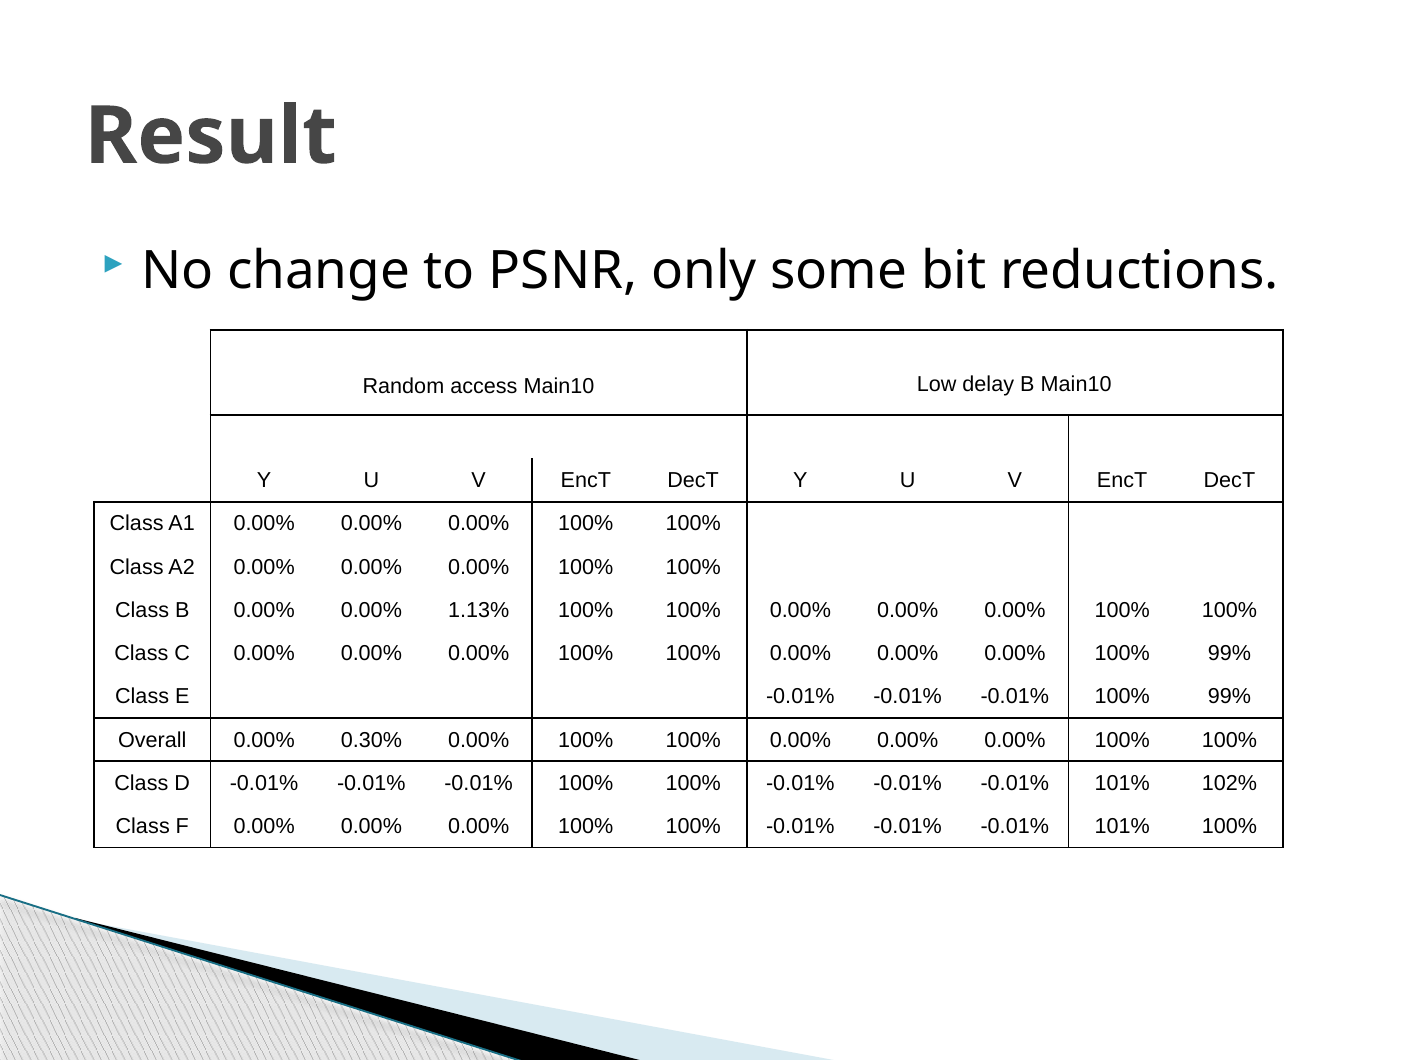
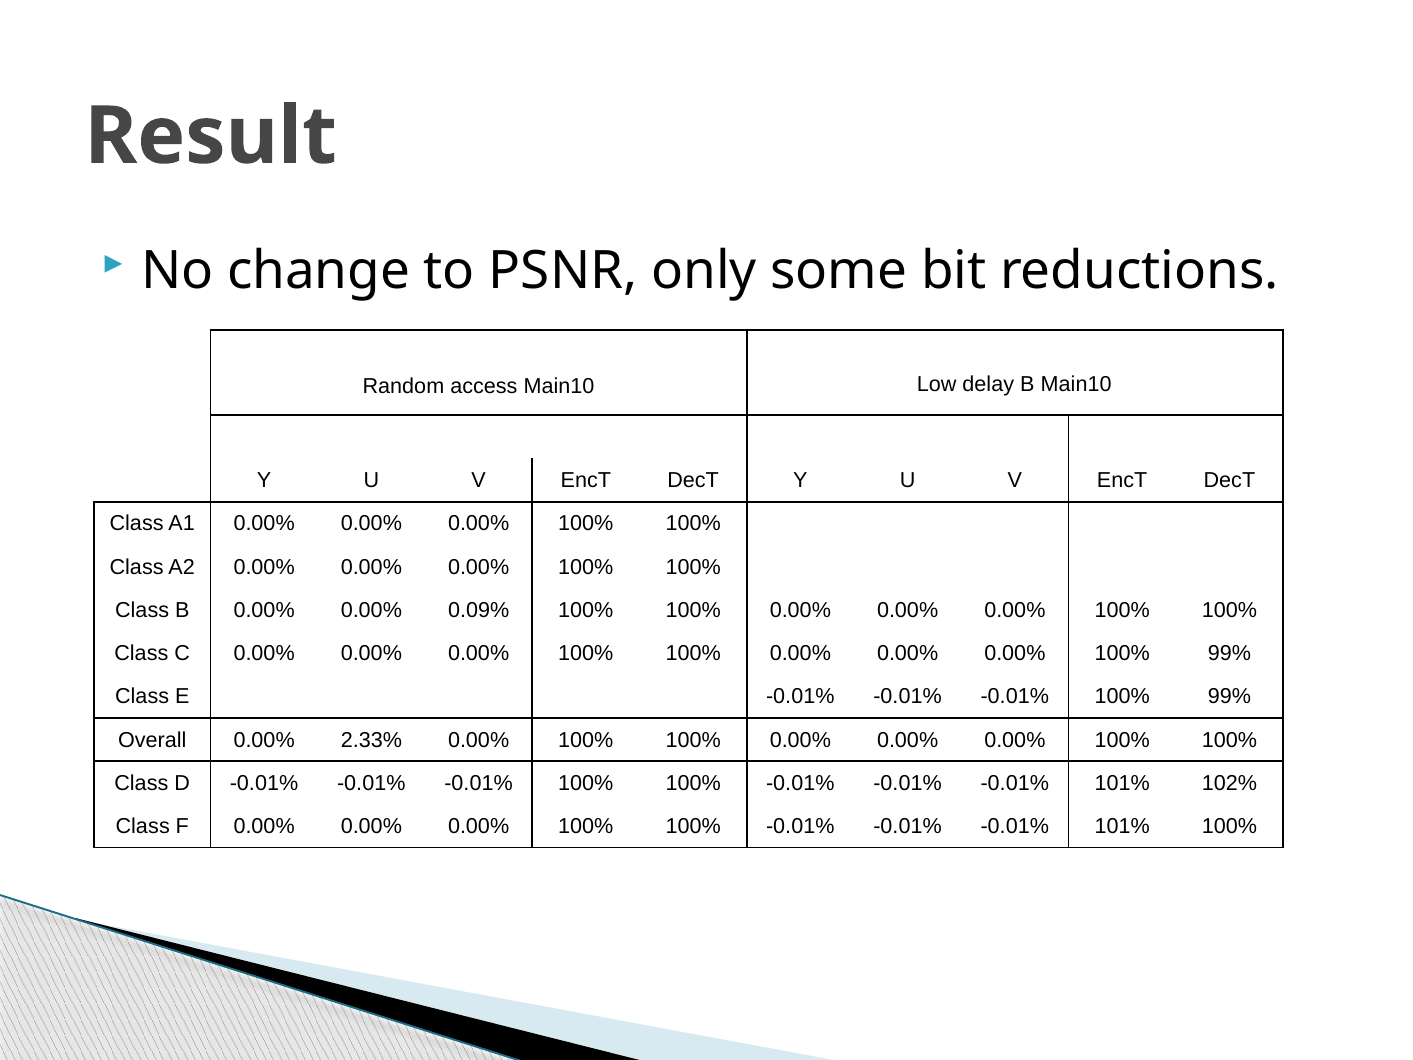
1.13%: 1.13% -> 0.09% (479, 610)
0.30%: 0.30% -> 2.33% (371, 740)
